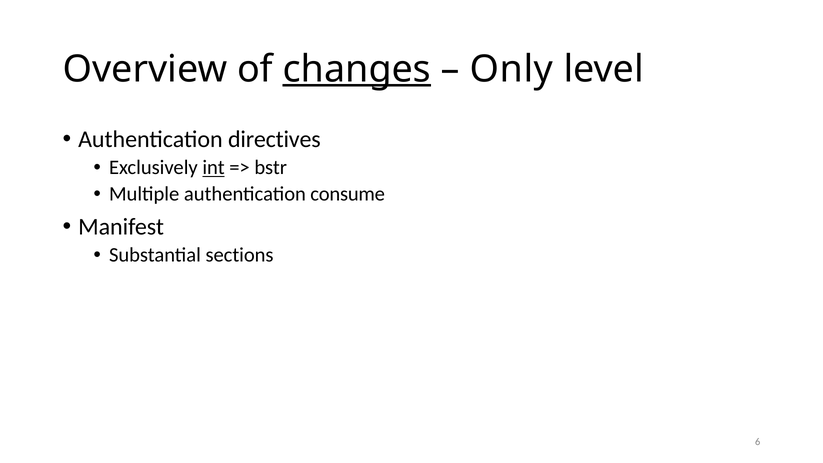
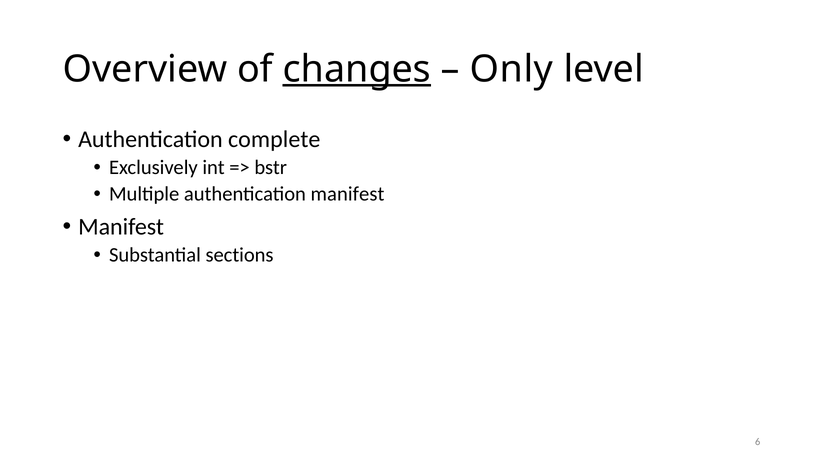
directives: directives -> complete (274, 139)
int underline: present -> none (214, 168)
authentication consume: consume -> manifest (347, 194)
